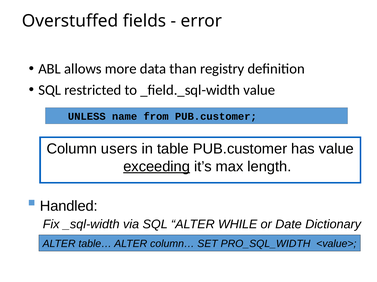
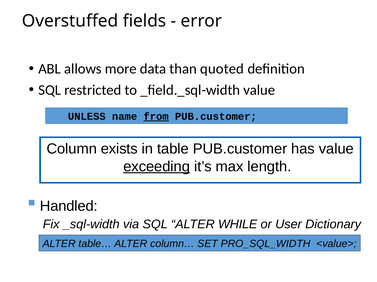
registry: registry -> quoted (222, 69)
from underline: none -> present (156, 117)
users: users -> exists (119, 149)
Date: Date -> User (289, 225)
